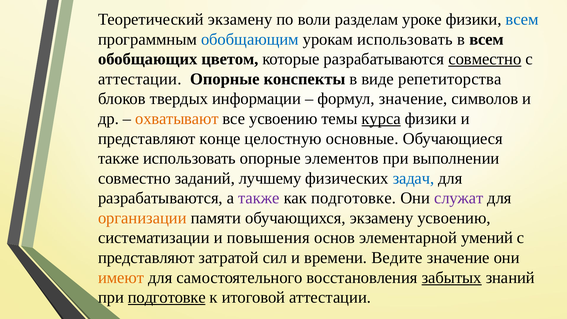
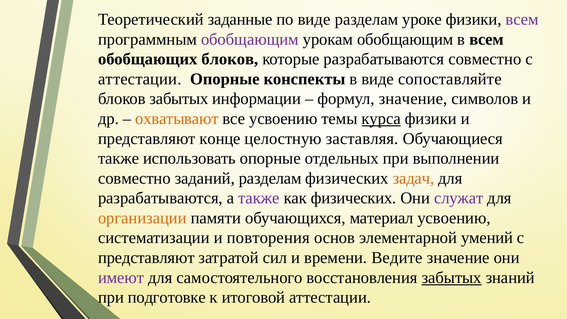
Теоретический экзамену: экзамену -> заданные (240, 19)
по воли: воли -> виде (314, 19)
всем colour: blue -> purple (522, 19)
обобщающим colour: blue -> purple (250, 39)
урокам использовать: использовать -> обобщающим (405, 39)
обобщающих цветом: цветом -> блоков (230, 59)
совместно underline: present -> none (485, 59)
репетиторства: репетиторства -> сопоставляйте (450, 79)
блоков твердых: твердых -> забытых (179, 99)
основные: основные -> заставляя (362, 139)
элементов: элементов -> отдельных (342, 158)
заданий лучшему: лучшему -> разделам (270, 178)
задач colour: blue -> orange (413, 178)
как подготовке: подготовке -> физических (354, 198)
обучающихся экзамену: экзамену -> материал (382, 218)
повышения: повышения -> повторения (268, 238)
имеют colour: orange -> purple (121, 278)
подготовке underline: present -> none (167, 297)
